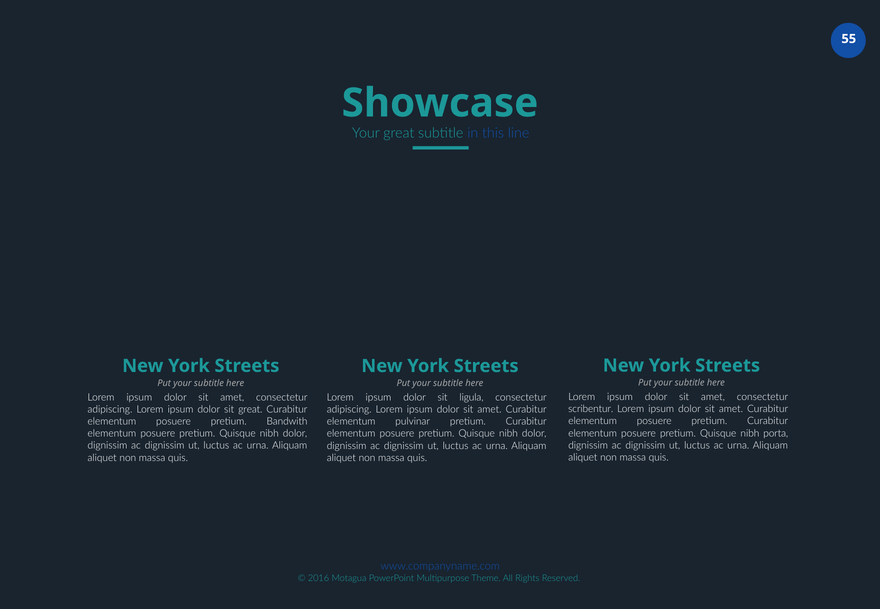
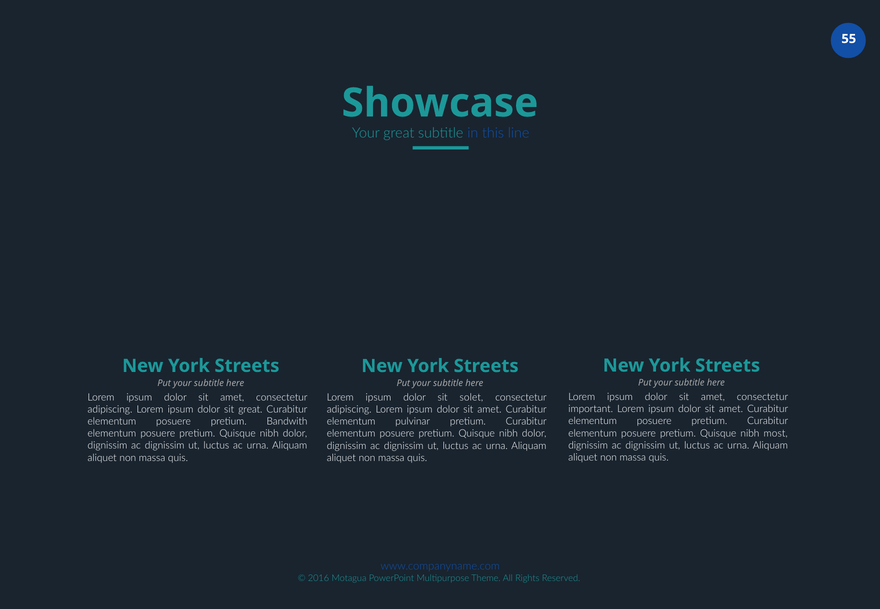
ligula: ligula -> solet (471, 398)
scribentur: scribentur -> important (591, 409)
porta: porta -> most (776, 433)
